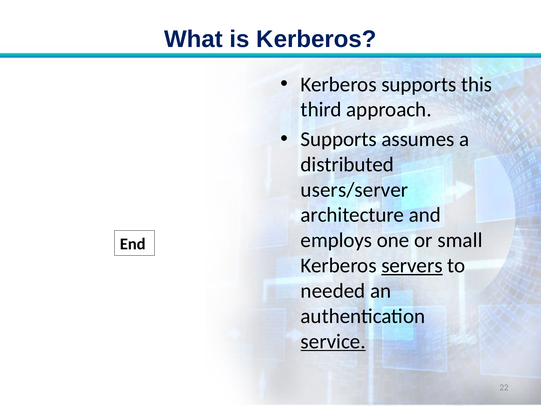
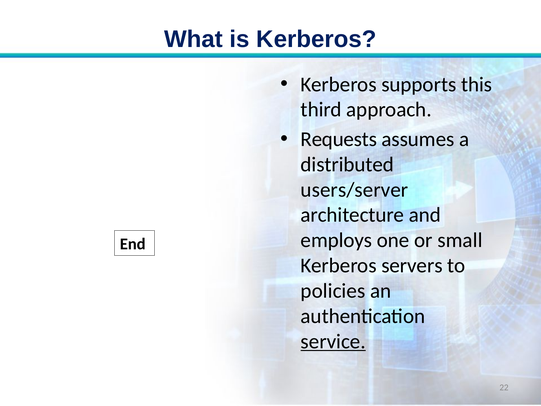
Supports: Supports -> Requests (339, 139)
servers underline: present -> none (412, 265)
needed: needed -> policies (333, 291)
